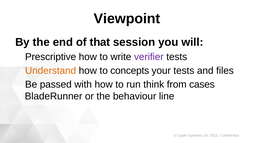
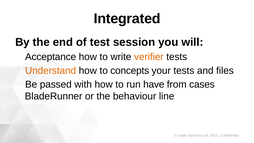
Viewpoint: Viewpoint -> Integrated (127, 19)
that: that -> test (100, 42)
Prescriptive: Prescriptive -> Acceptance (51, 57)
verifier colour: purple -> orange (149, 57)
think: think -> have (154, 84)
